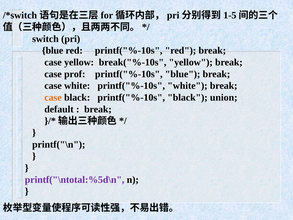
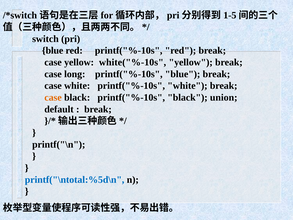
break("%-10s: break("%-10s -> white("%-10s (133, 62)
prof: prof -> long (75, 74)
printf("\ntotal:%5d\n colour: purple -> blue (75, 179)
